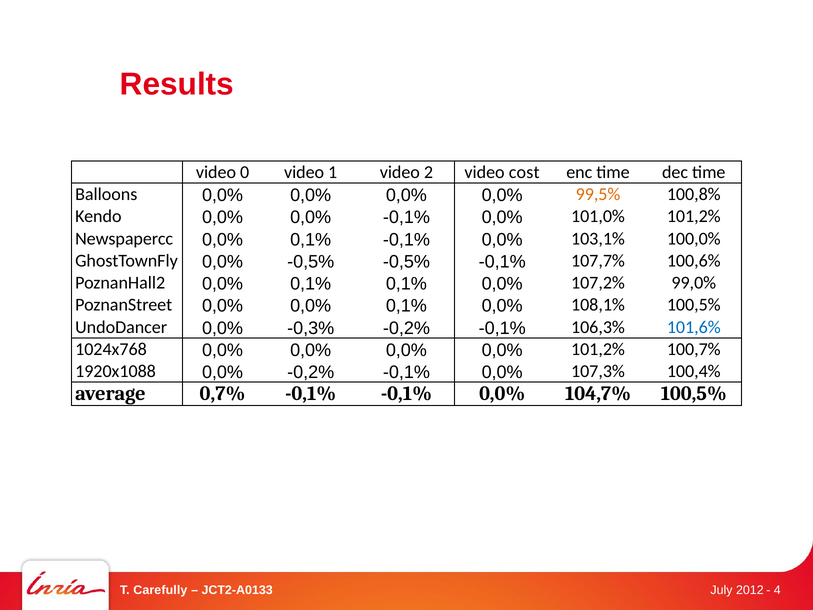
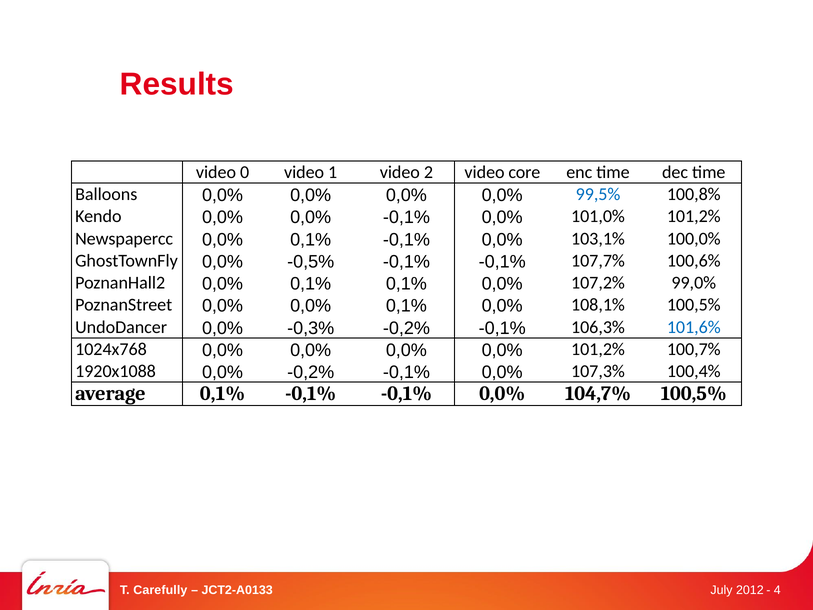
cost: cost -> core (524, 172)
99,5% colour: orange -> blue (598, 194)
-0,5% -0,5%: -0,5% -> -0,1% (407, 262)
average 0,7%: 0,7% -> 0,1% (222, 394)
